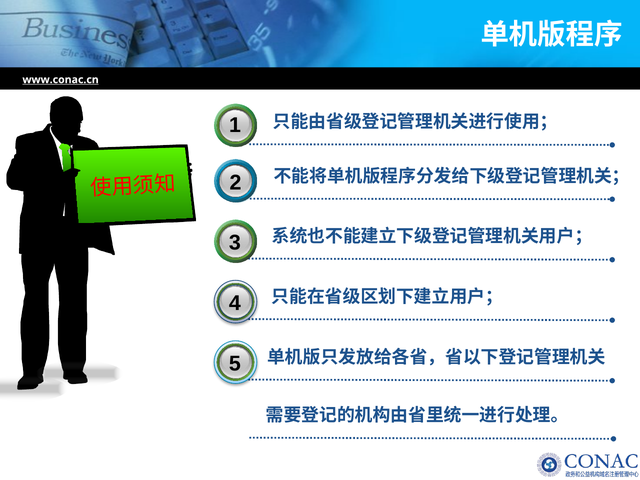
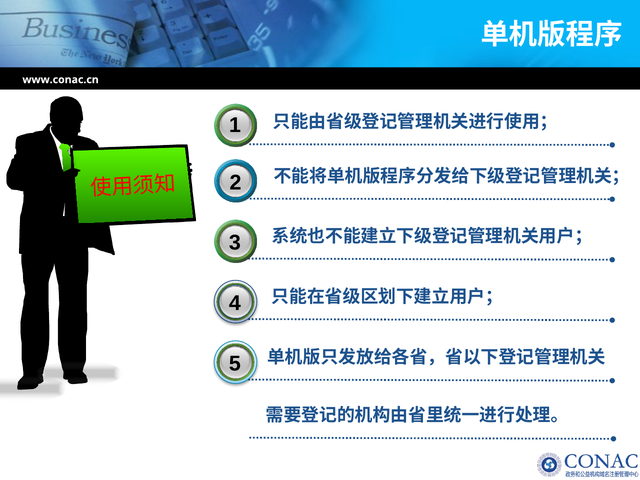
www.conac.cn underline: present -> none (61, 80)
